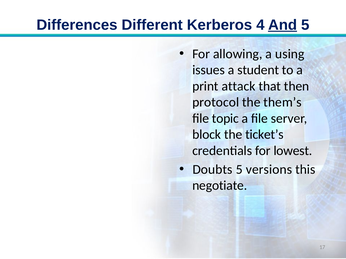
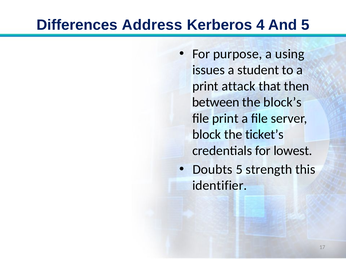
Different: Different -> Address (152, 25)
And underline: present -> none (283, 25)
allowing: allowing -> purpose (238, 54)
protocol: protocol -> between (216, 102)
them’s: them’s -> block’s (283, 102)
file topic: topic -> print (225, 119)
versions: versions -> strength (269, 170)
negotiate: negotiate -> identifier (220, 186)
